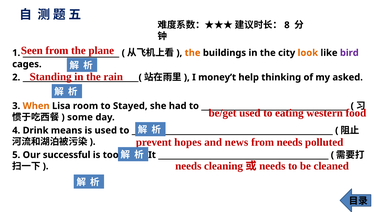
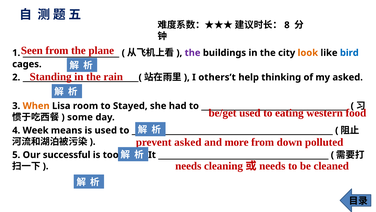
the colour: orange -> purple (193, 53)
bird colour: purple -> blue (349, 53)
money’t: money’t -> others’t (217, 77)
Drink: Drink -> Week (36, 130)
prevent hopes: hopes -> asked (188, 142)
news: news -> more (237, 142)
from needs: needs -> down (290, 142)
